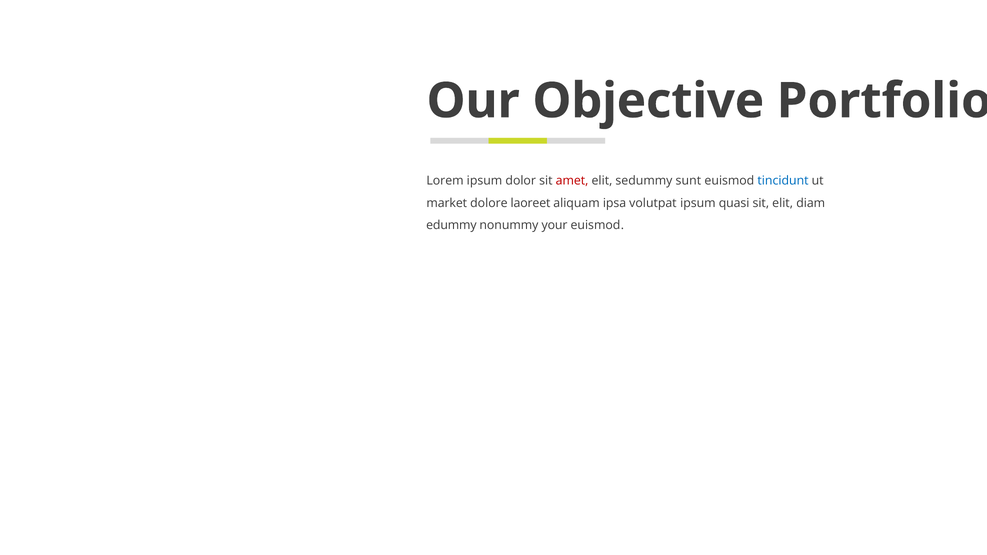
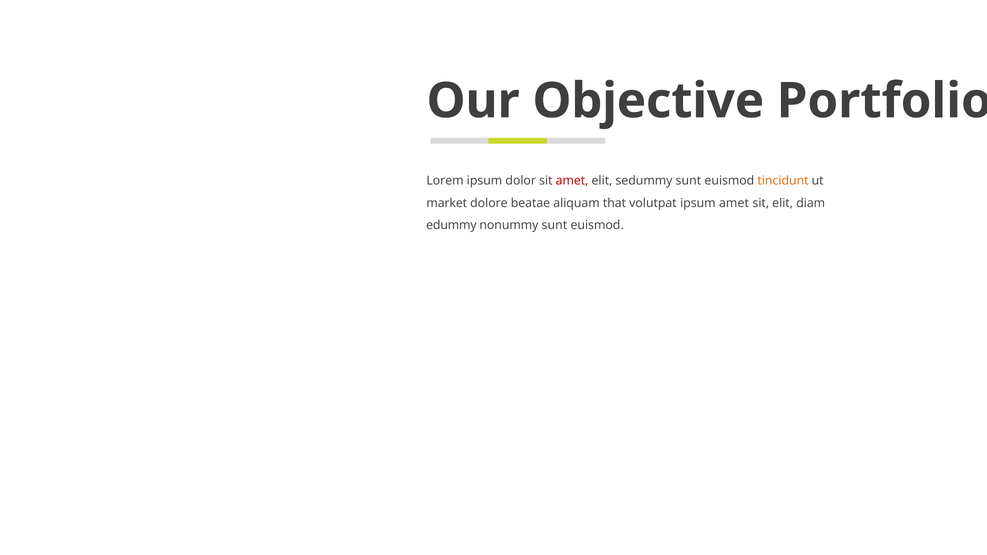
tincidunt colour: blue -> orange (783, 181)
laoreet: laoreet -> beatae (530, 203)
ipsa: ipsa -> that (615, 203)
ipsum quasi: quasi -> amet (734, 203)
nonummy your: your -> sunt (554, 225)
